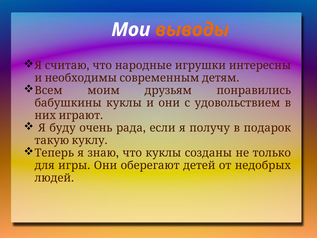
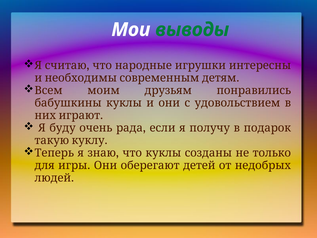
выводы colour: orange -> green (192, 30)
